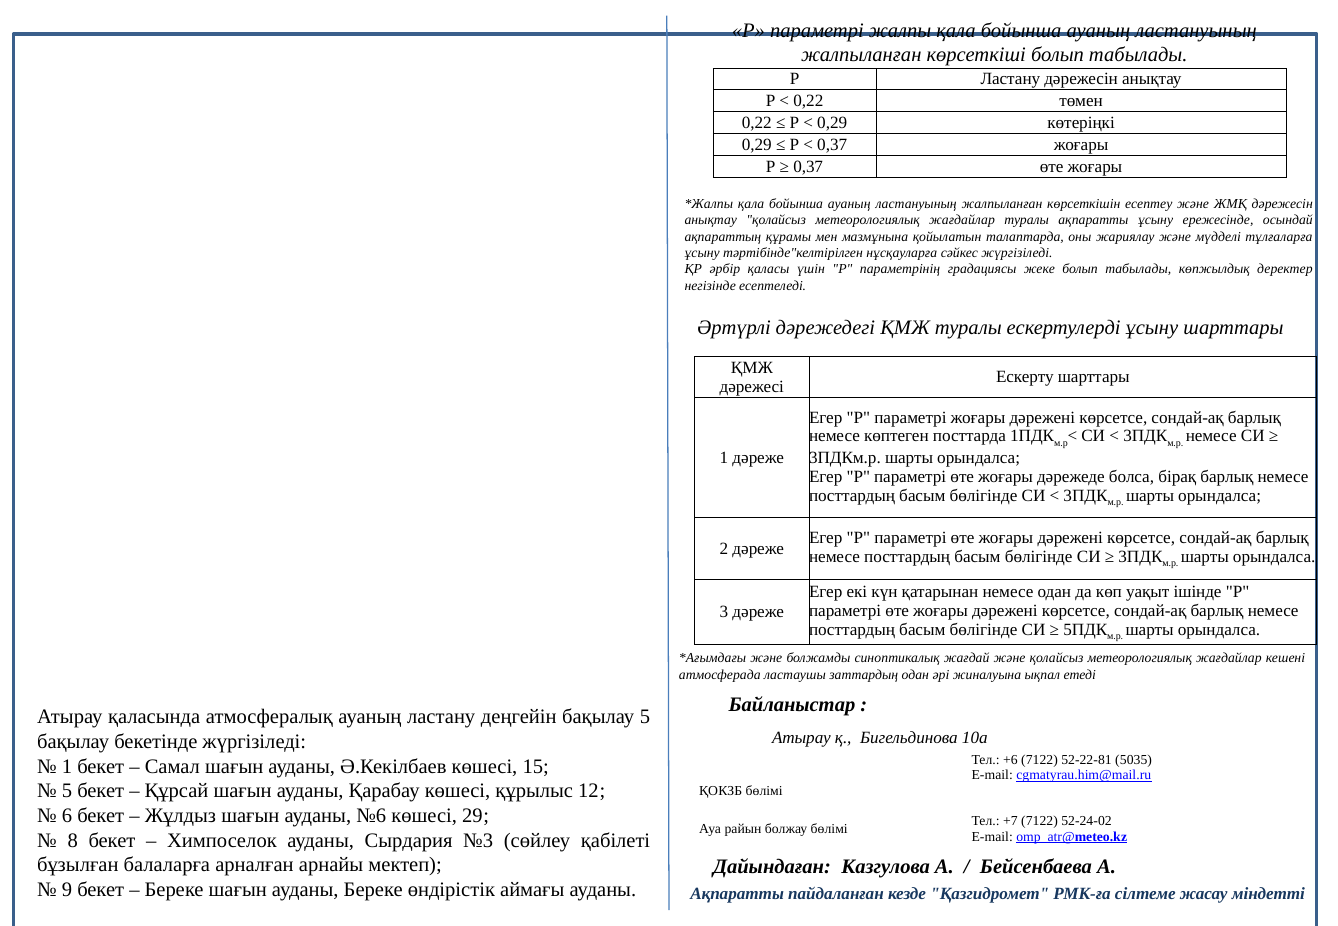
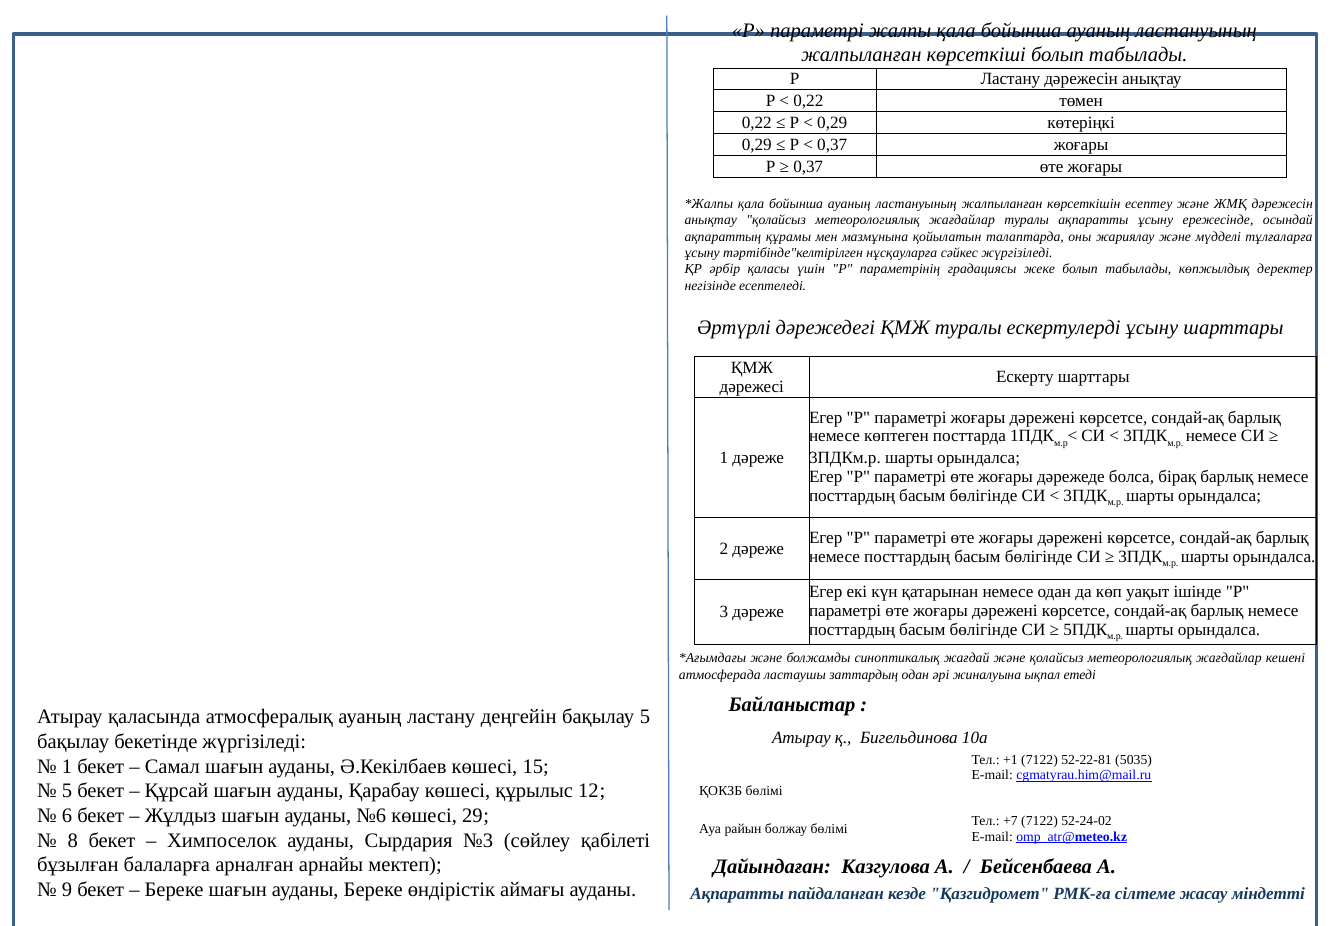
+6: +6 -> +1 (1010, 760)
